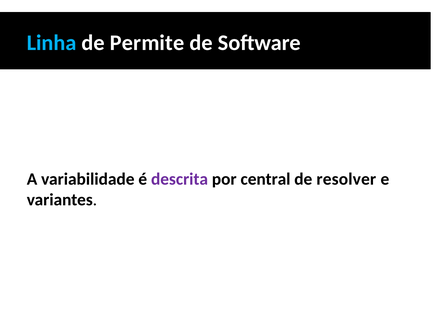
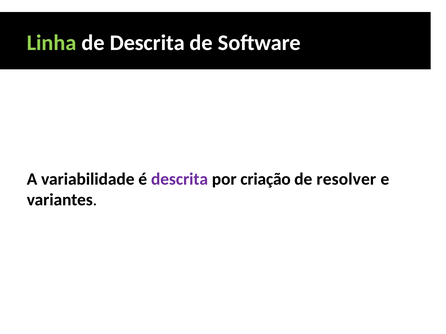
Linha colour: light blue -> light green (52, 43)
de Permite: Permite -> Descrita (147, 43)
central: central -> criação (266, 179)
